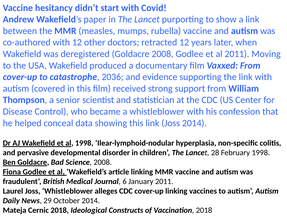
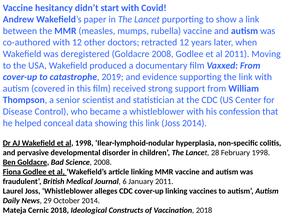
2036: 2036 -> 2019 (113, 77)
